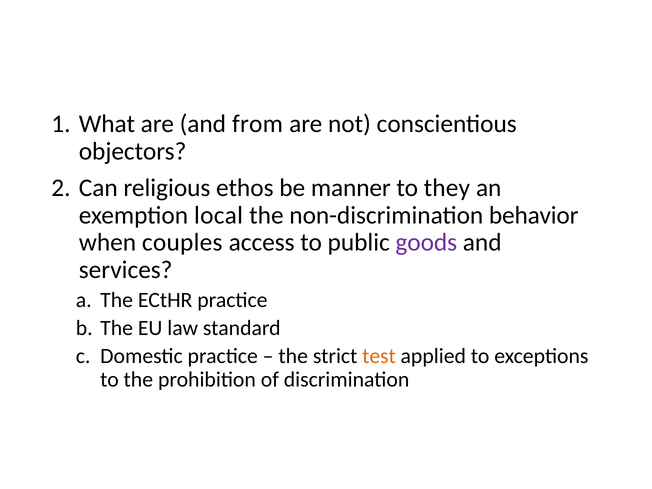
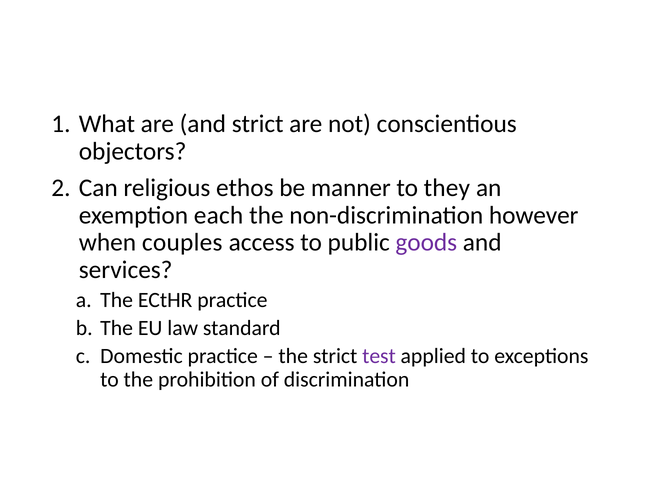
and from: from -> strict (258, 124)
local: local -> each (219, 215)
behavior: behavior -> however (534, 215)
test colour: orange -> purple (379, 356)
